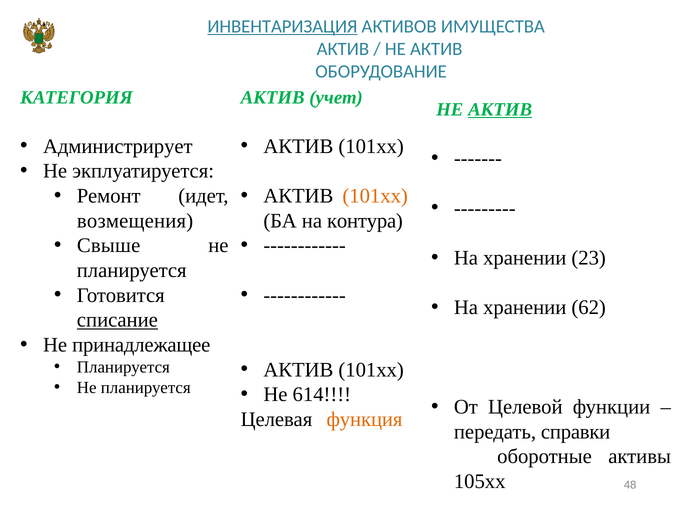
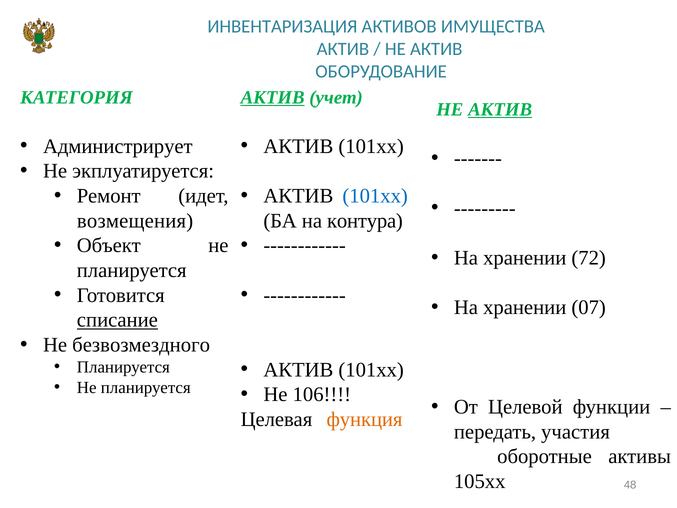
ИНВЕНТАРИЗАЦИЯ underline: present -> none (282, 26)
АКТИВ underline: none -> present (273, 98)
101хх colour: orange -> blue (375, 196)
Свыше: Свыше -> Объект (109, 245)
23: 23 -> 72 (589, 258)
62: 62 -> 07 (589, 307)
принадлежащее: принадлежащее -> безвозмездного (141, 345)
614: 614 -> 106 (322, 394)
справки: справки -> участия (575, 431)
